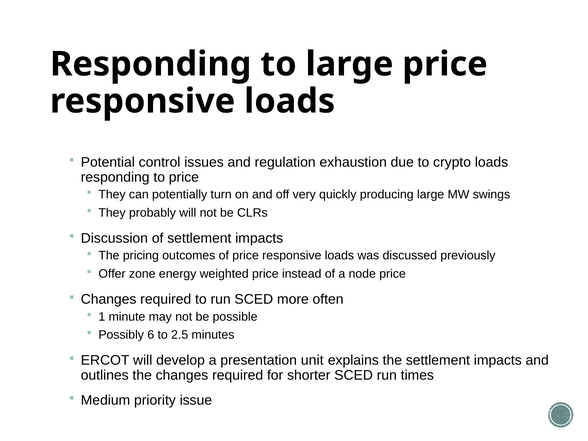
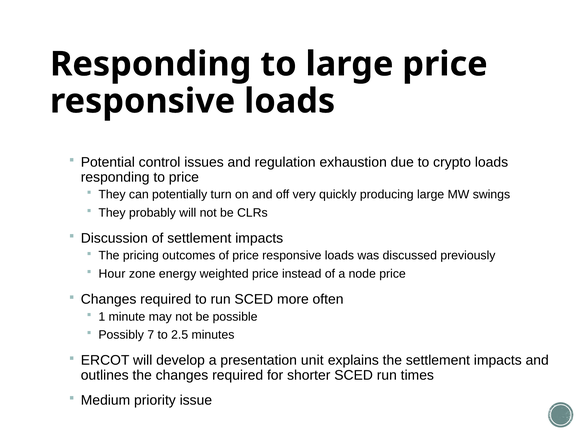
Offer: Offer -> Hour (112, 274)
6: 6 -> 7 (151, 335)
